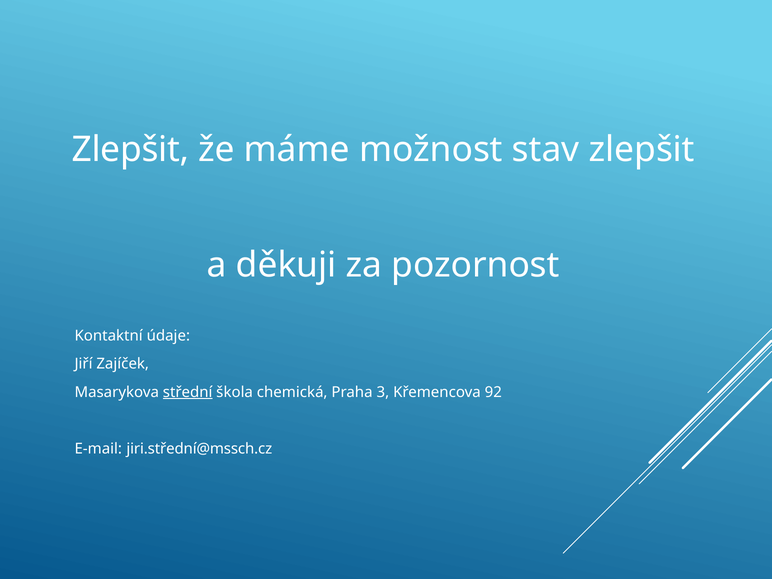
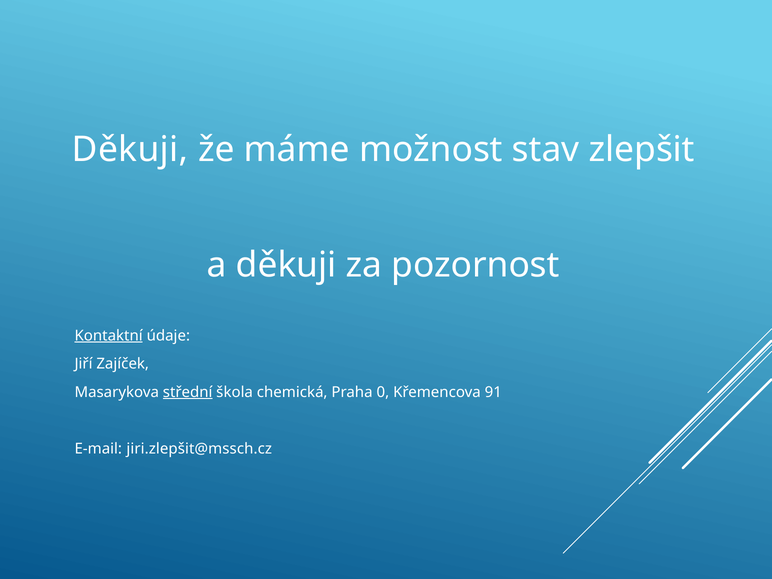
Zlepšit: Zlepšit -> Děkuji (130, 150)
Kontaktní underline: none -> present (109, 336)
3: 3 -> 0 (383, 392)
92: 92 -> 91 (493, 392)
jiri.střední@mssch.cz: jiri.střední@mssch.cz -> jiri.zlepšit@mssch.cz (199, 449)
